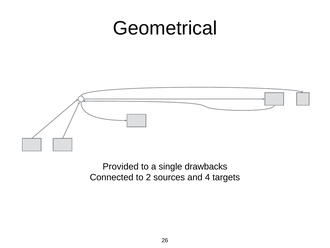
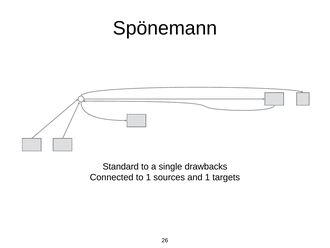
Geometrical: Geometrical -> Spönemann (165, 28)
Provided: Provided -> Standard (121, 166)
to 2: 2 -> 1 (148, 177)
and 4: 4 -> 1 (207, 177)
